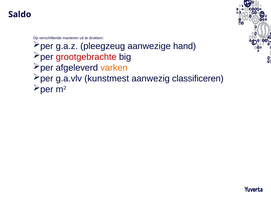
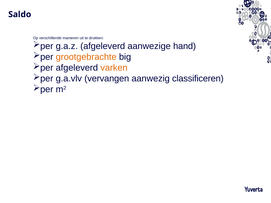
g.a.z pleegzeug: pleegzeug -> afgeleverd (103, 46)
grootgebrachte colour: red -> orange (86, 57)
kunstmest: kunstmest -> vervangen (107, 79)
